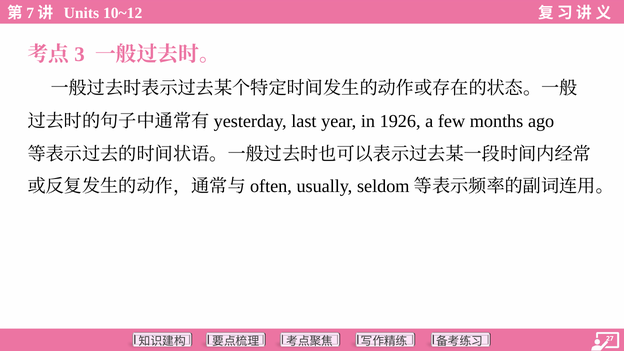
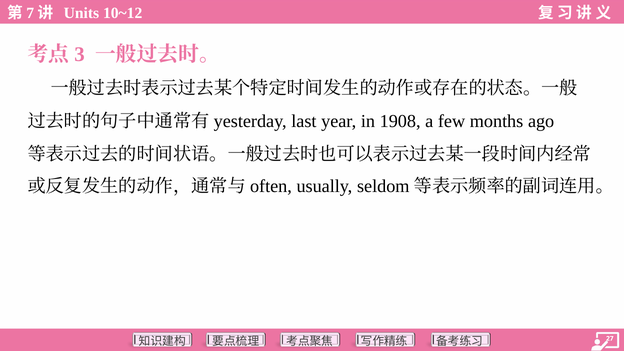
1926: 1926 -> 1908 (400, 121)
